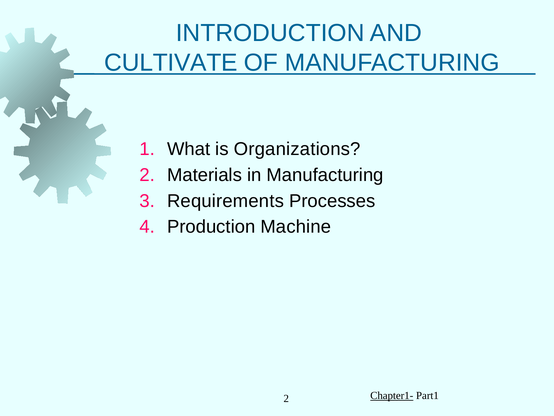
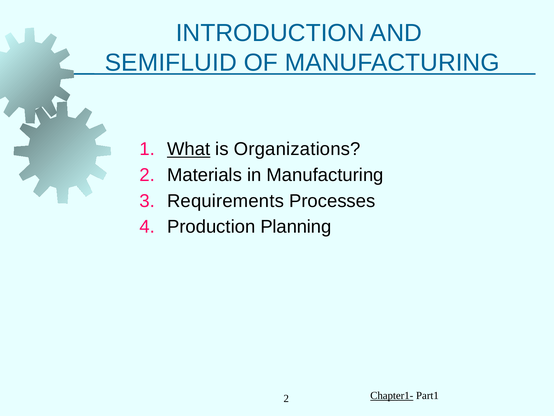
CULTIVATE: CULTIVATE -> SEMIFLUID (171, 63)
What underline: none -> present (189, 149)
Machine: Machine -> Planning (296, 227)
